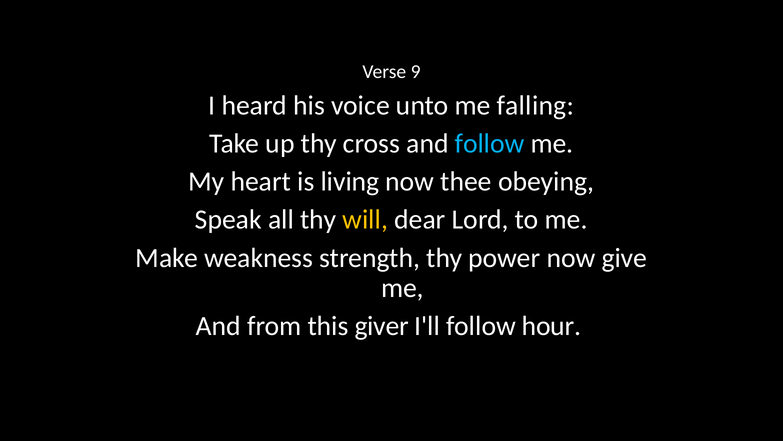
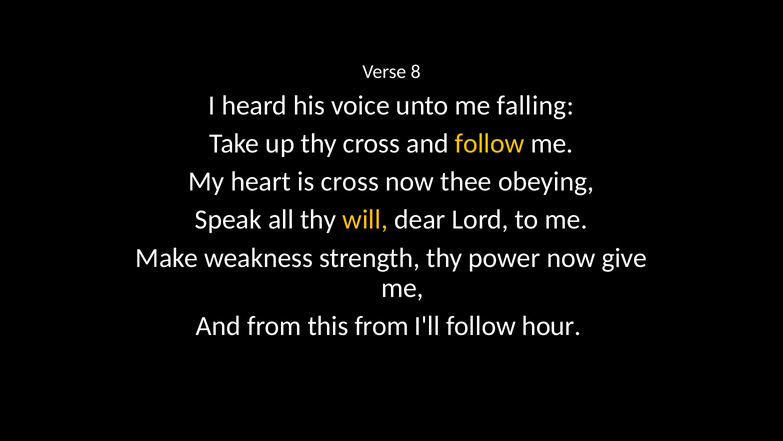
9: 9 -> 8 (416, 72)
follow colour: light blue -> yellow (490, 143)
is living: living -> cross (350, 181)
this giver: giver -> from (382, 326)
